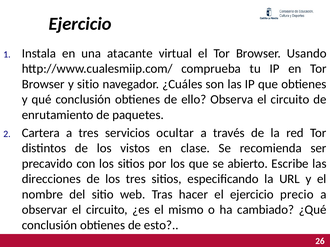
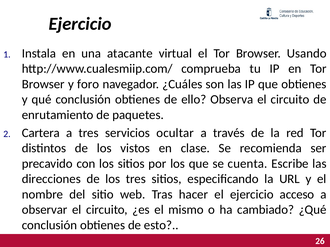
y sitio: sitio -> foro (88, 84)
abierto: abierto -> cuenta (248, 164)
precio: precio -> acceso (297, 195)
